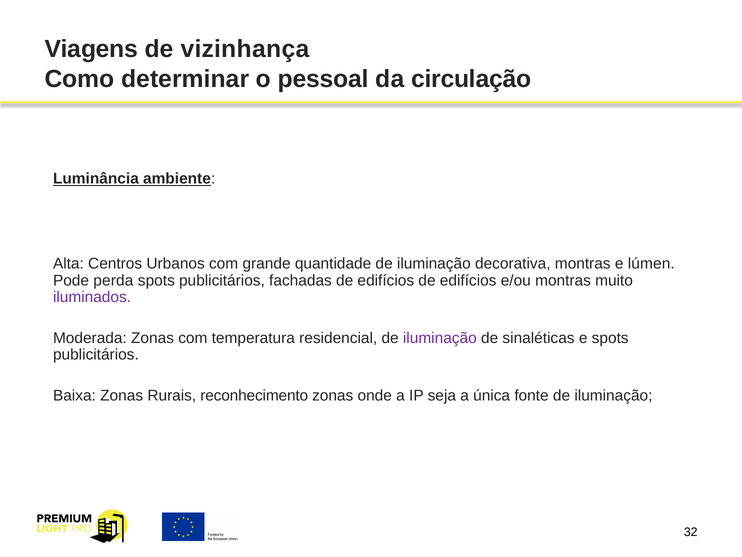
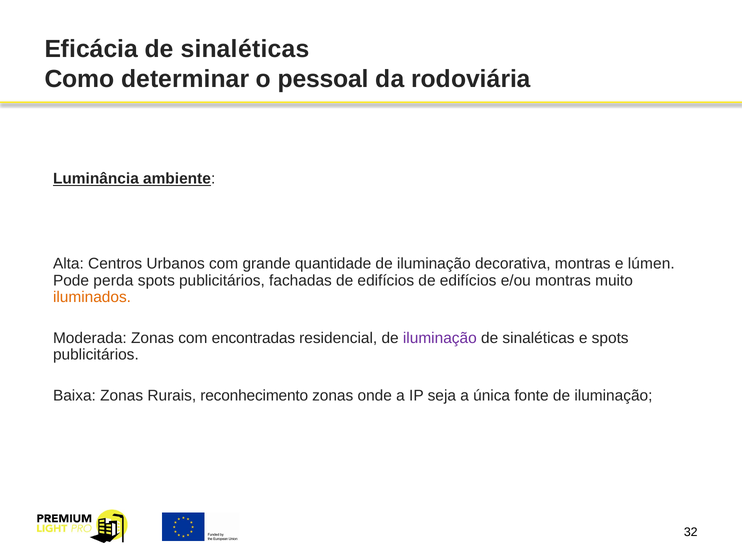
Viagens: Viagens -> Eficácia (91, 49)
vizinhança: vizinhança -> sinaléticas (245, 49)
circulação: circulação -> rodoviária (471, 79)
iluminados colour: purple -> orange (92, 297)
temperatura: temperatura -> encontradas (253, 338)
